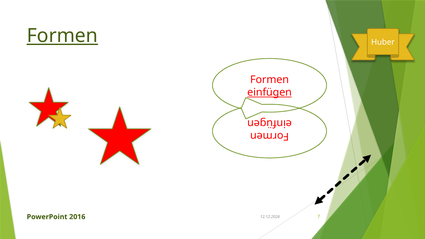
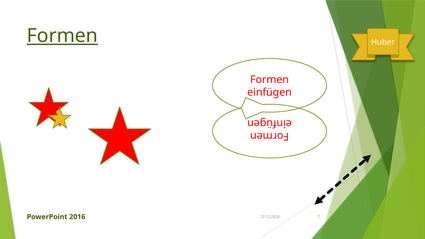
einfügen underline: present -> none (270, 92)
